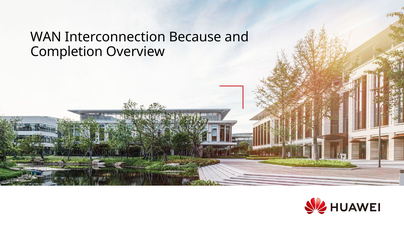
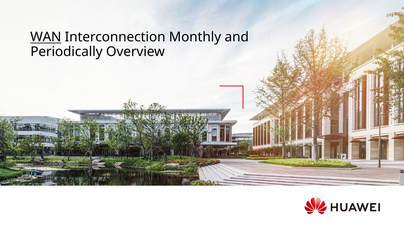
WAN underline: none -> present (46, 37)
Because: Because -> Monthly (195, 37)
Completion: Completion -> Periodically (66, 52)
